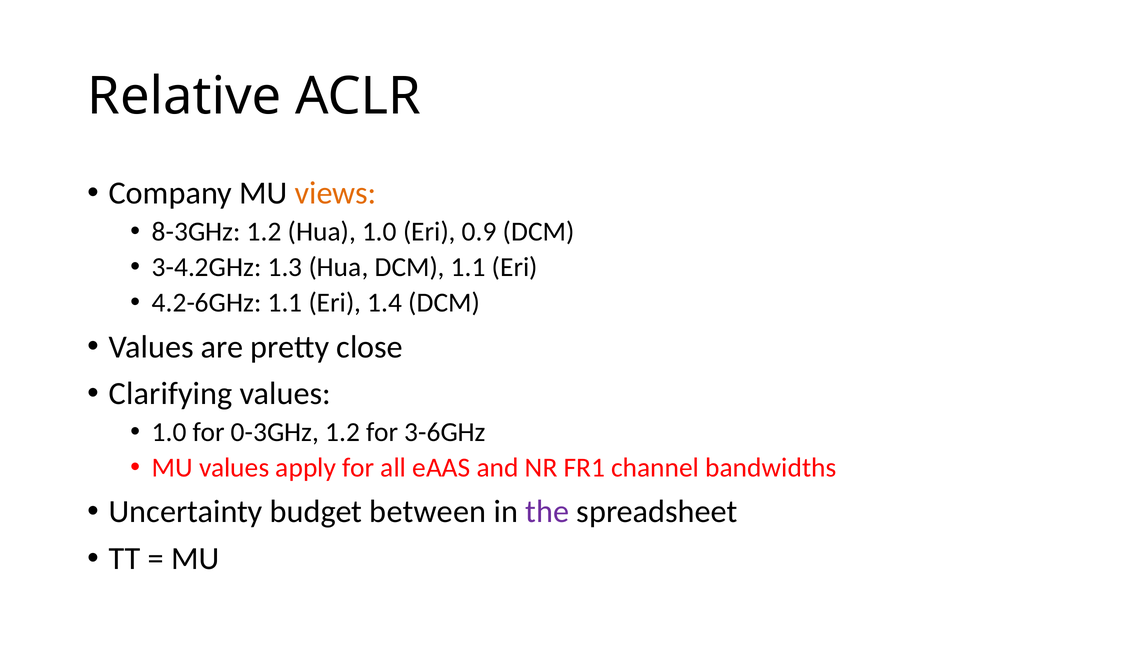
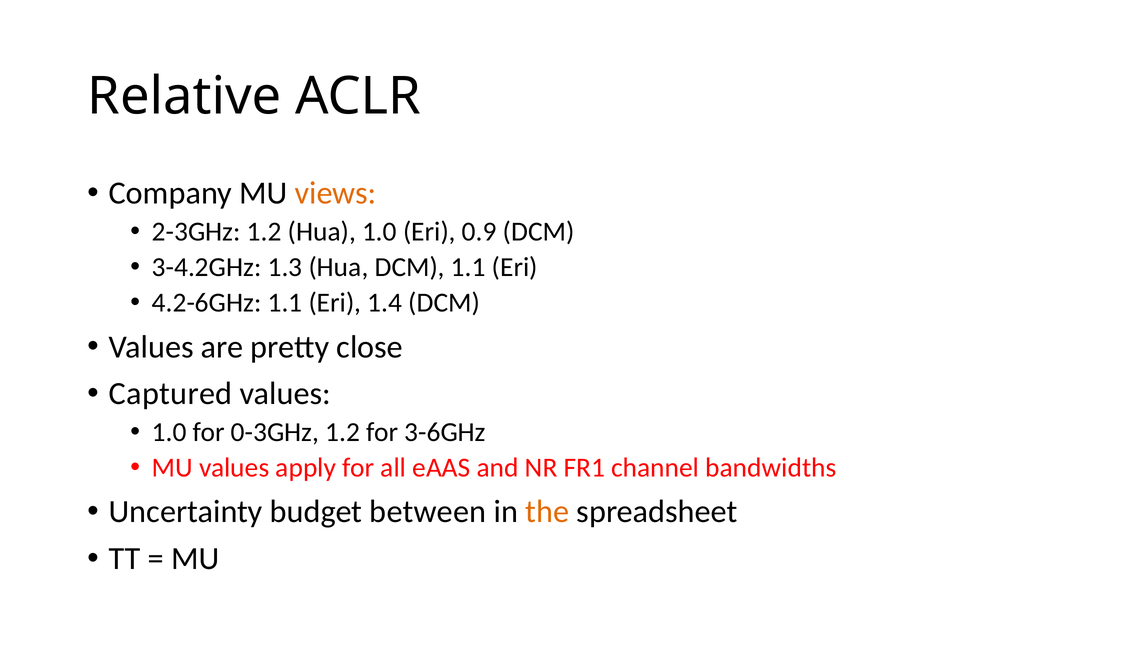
8-3GHz: 8-3GHz -> 2-3GHz (196, 231)
Clarifying: Clarifying -> Captured (171, 394)
the colour: purple -> orange (547, 512)
